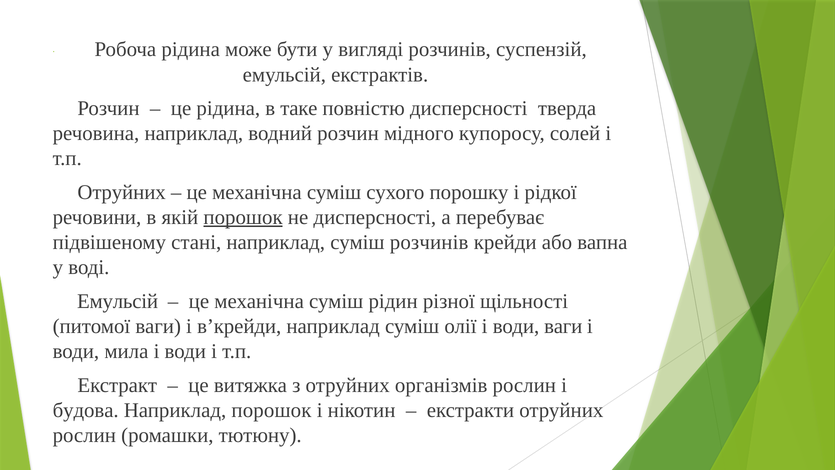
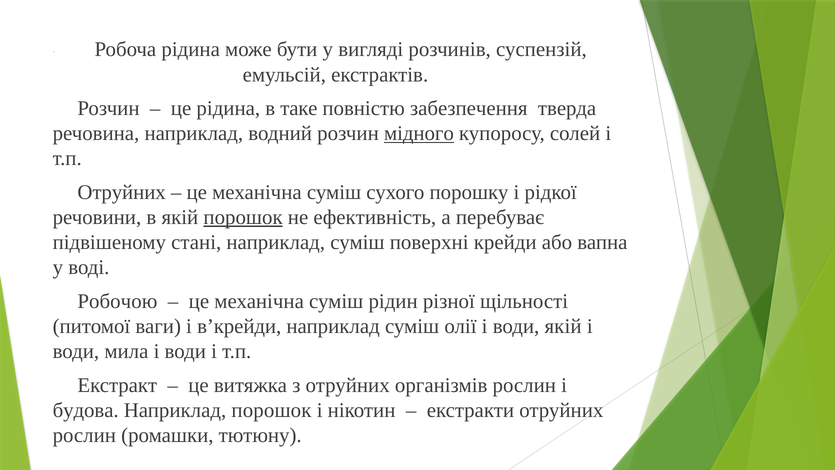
повністю дисперсності: дисперсності -> забезпечення (469, 108)
мідного underline: none -> present (419, 133)
не дисперсності: дисперсності -> ефективність (375, 217)
суміш розчинів: розчинів -> поверхні (429, 242)
Емульсій: Емульсій -> Робочою (117, 301)
води ваги: ваги -> якій (563, 326)
